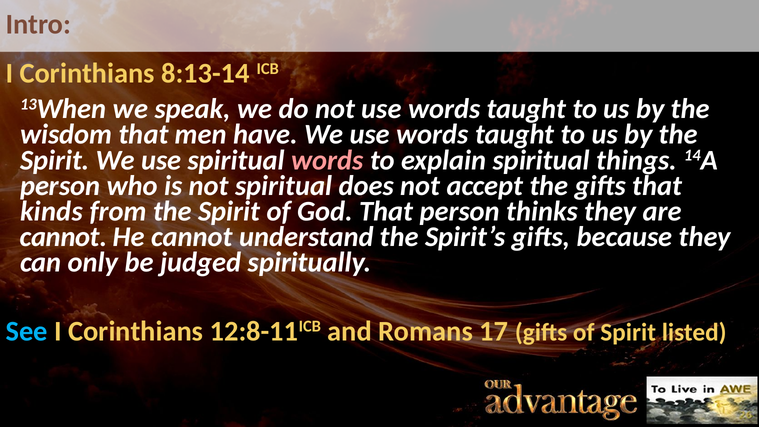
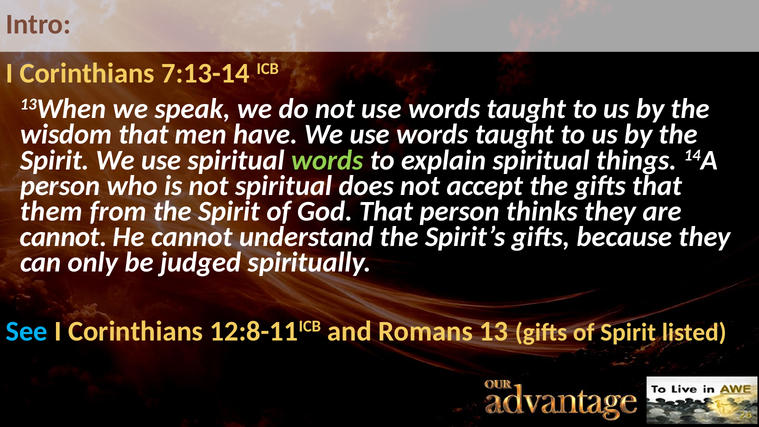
8:13-14: 8:13-14 -> 7:13-14 (205, 73)
words colour: pink -> light green (327, 160)
kinds: kinds -> them (52, 211)
17: 17 -> 13 (494, 331)
